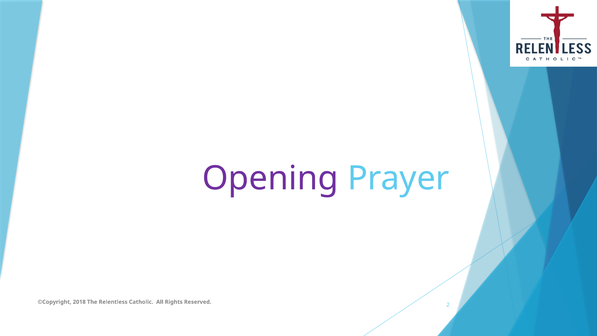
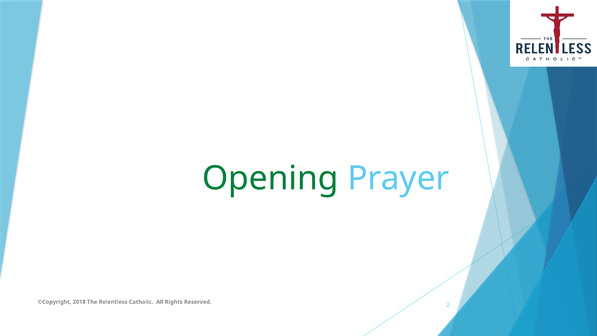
Opening colour: purple -> green (270, 178)
